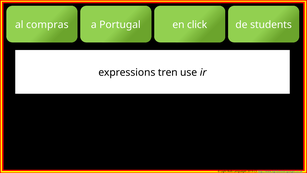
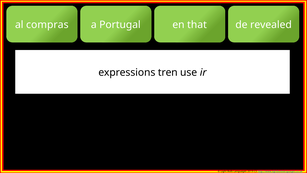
click: click -> that (197, 25)
students: students -> revealed (271, 25)
